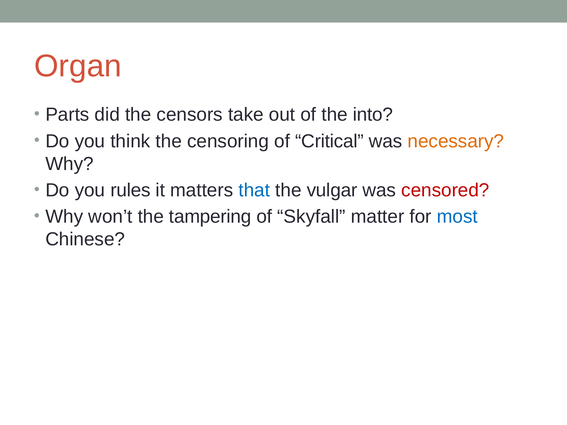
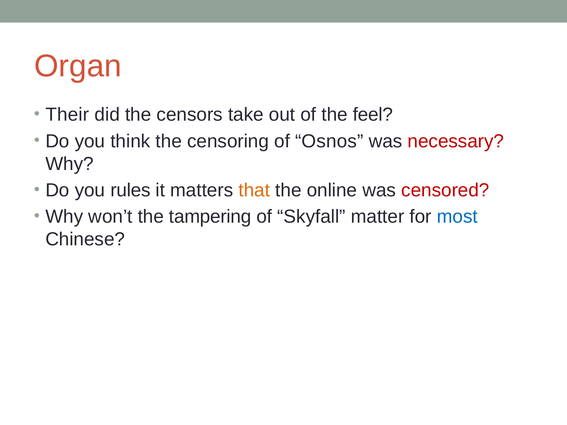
Parts: Parts -> Their (67, 115)
into: into -> feel (373, 115)
Critical: Critical -> Osnos (329, 141)
necessary colour: orange -> red (456, 141)
that colour: blue -> orange (254, 190)
vulgar: vulgar -> online (332, 190)
